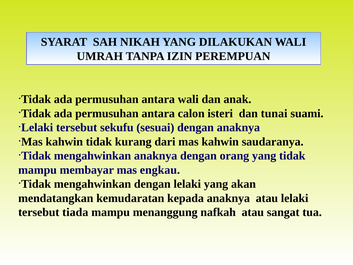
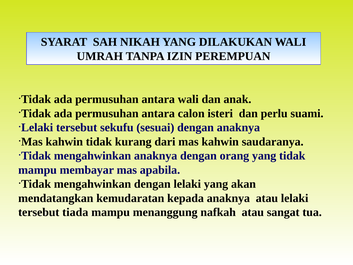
tunai: tunai -> perlu (274, 113)
engkau: engkau -> apabila (160, 170)
